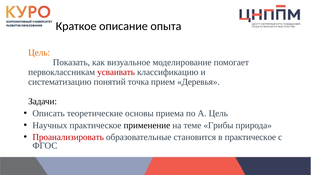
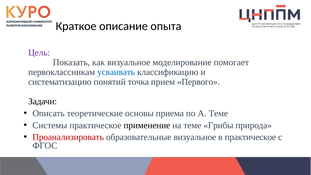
Цель colour: orange -> purple (39, 53)
усваивать colour: red -> blue (116, 72)
Деревья: Деревья -> Первого (198, 82)
А Цель: Цель -> Теме (218, 113)
Научных: Научных -> Системы (50, 125)
образовательные становится: становится -> визуальное (195, 137)
